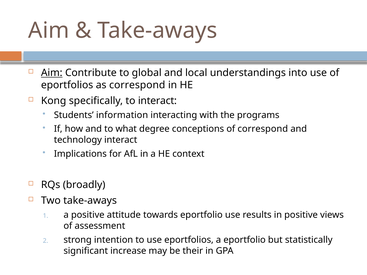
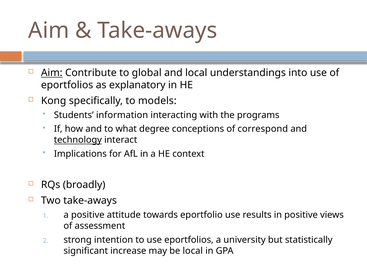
as correspond: correspond -> explanatory (137, 85)
to interact: interact -> models (157, 101)
technology underline: none -> present (78, 140)
a eportfolio: eportfolio -> university (245, 240)
be their: their -> local (193, 251)
